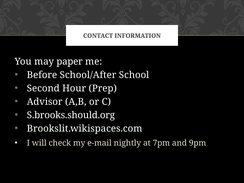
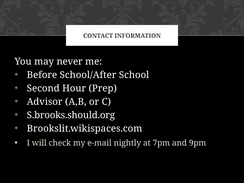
paper: paper -> never (70, 61)
